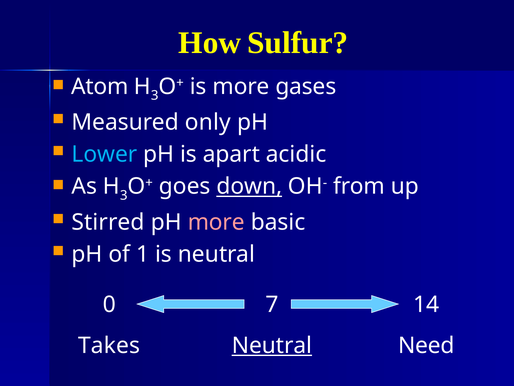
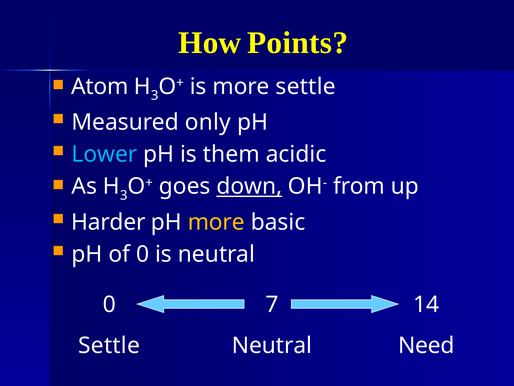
Sulfur: Sulfur -> Points (298, 43)
more gases: gases -> settle (306, 86)
apart: apart -> them (231, 154)
Stirred: Stirred -> Harder (108, 222)
more colour: pink -> yellow (216, 222)
of 1: 1 -> 0 (143, 254)
Takes: Takes -> Settle (109, 345)
Neutral underline: present -> none (272, 345)
